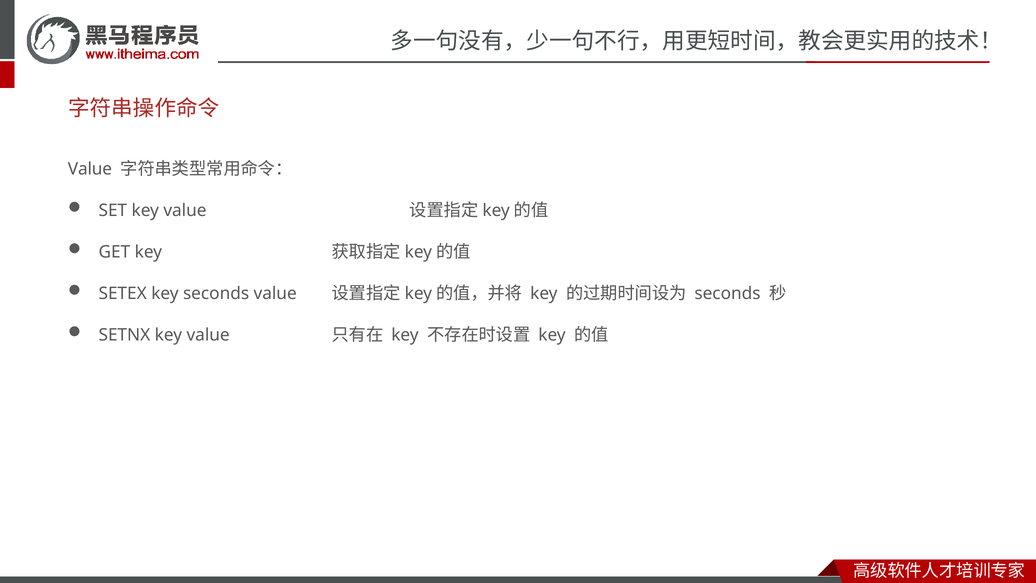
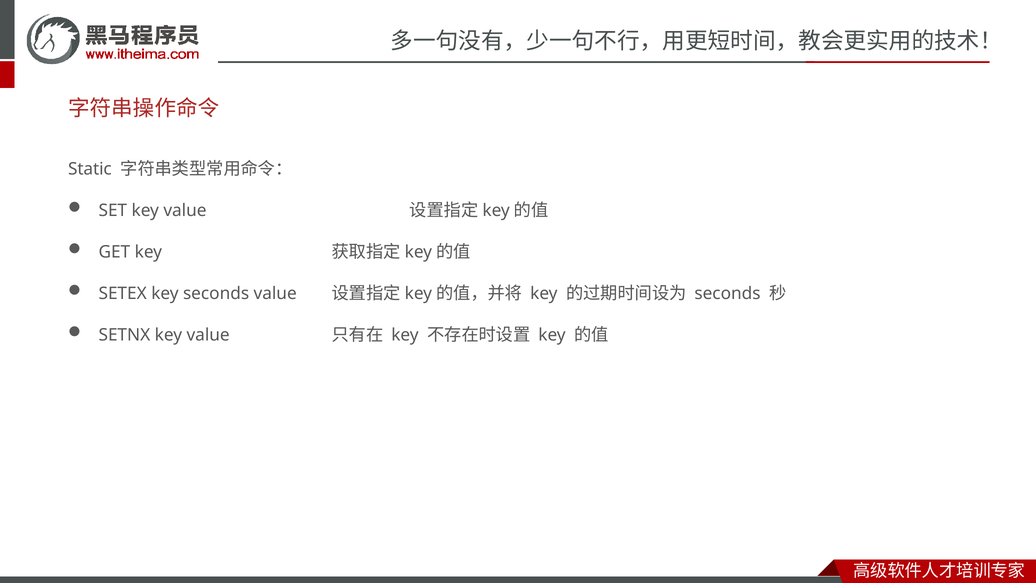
Value: Value -> Static (90, 169)
